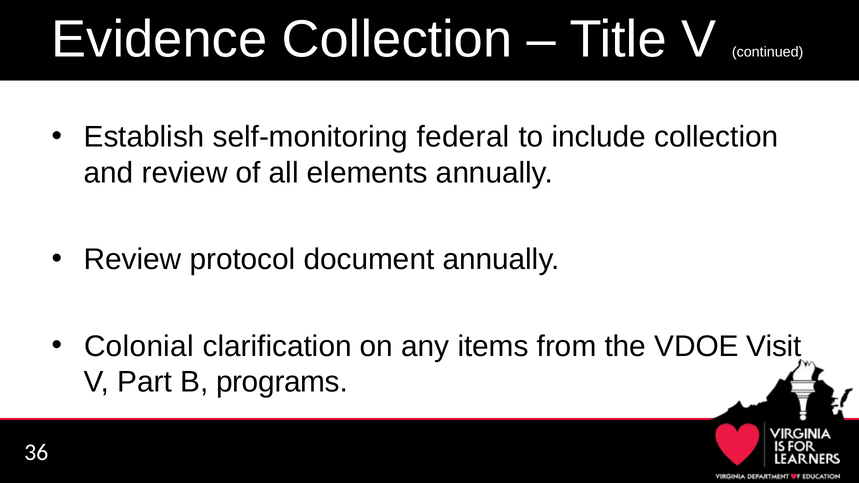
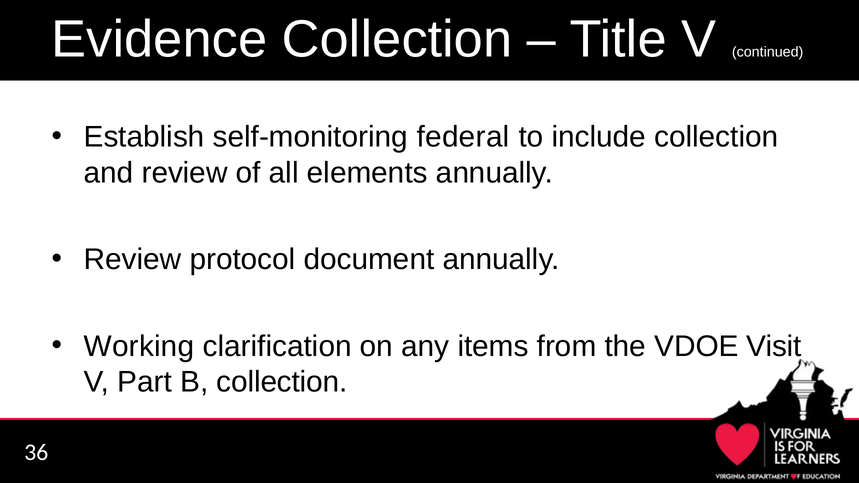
Colonial: Colonial -> Working (139, 347)
B programs: programs -> collection (282, 382)
